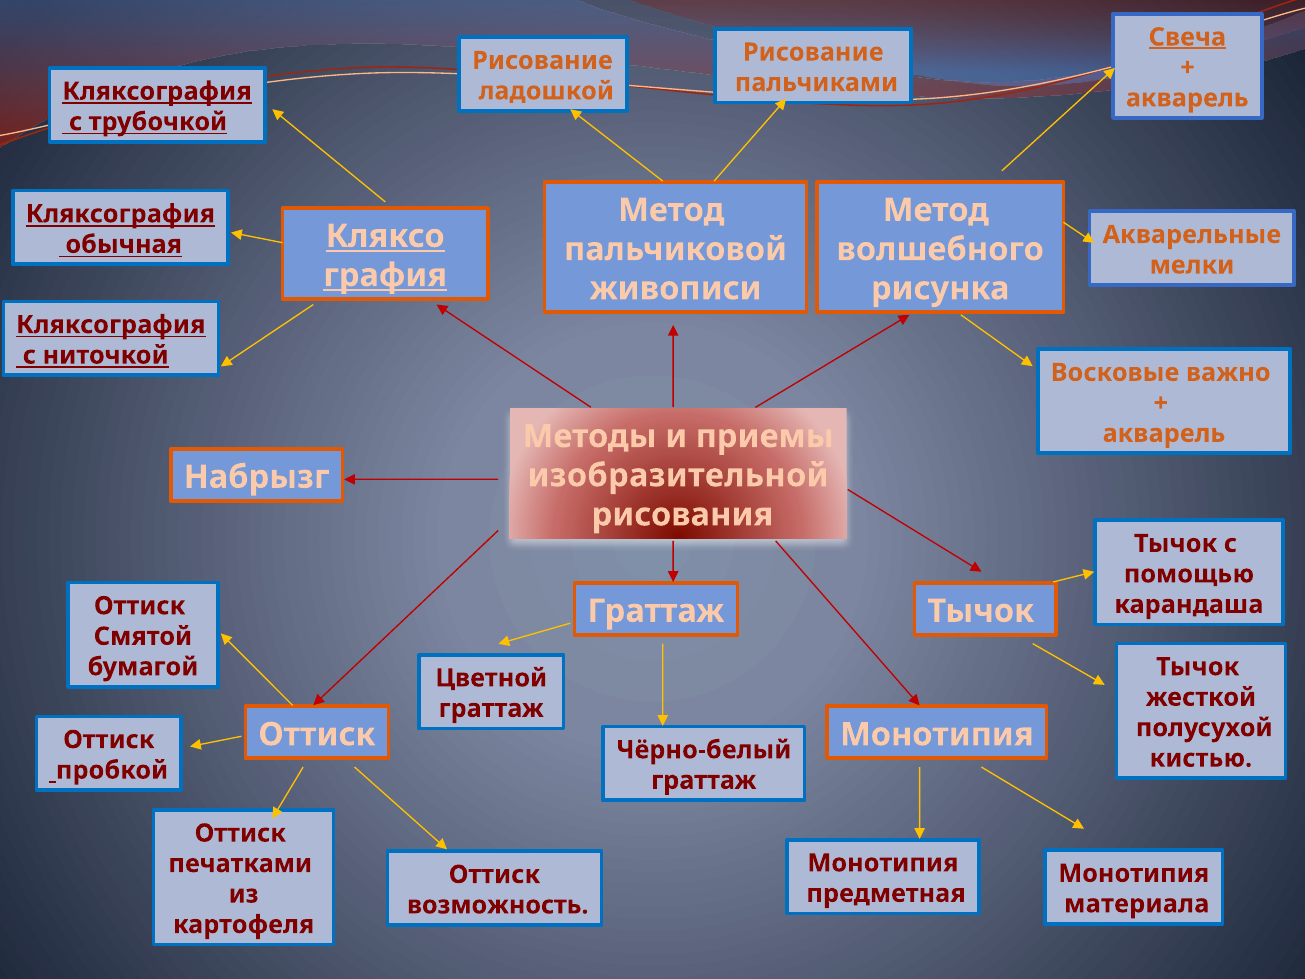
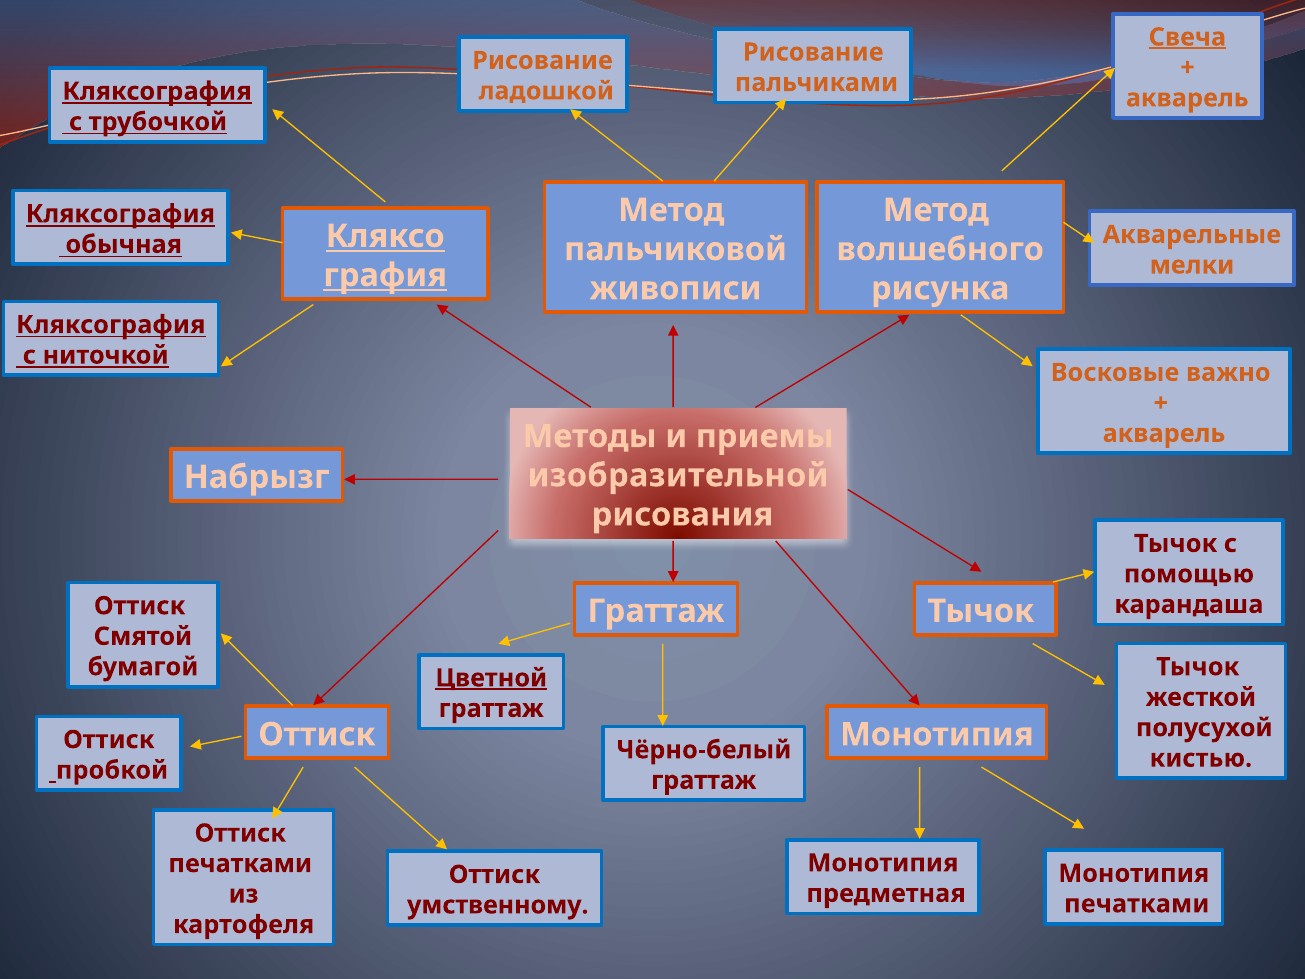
Цветной underline: none -> present (491, 678)
материала: материала -> печатками (1137, 904)
возможность: возможность -> умственному (498, 905)
